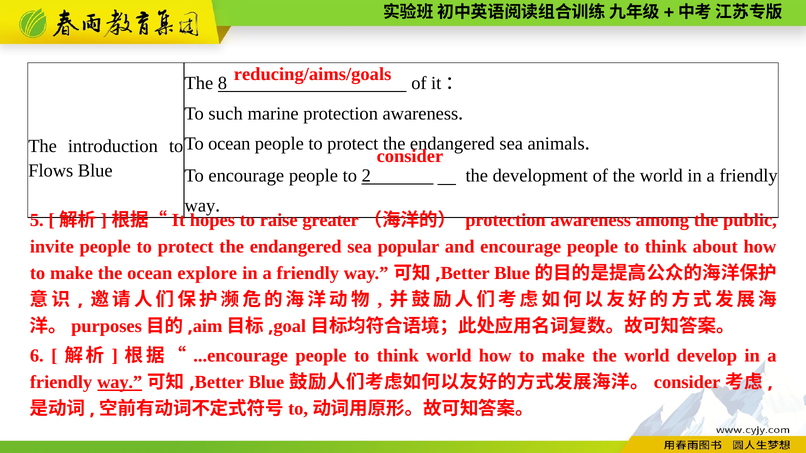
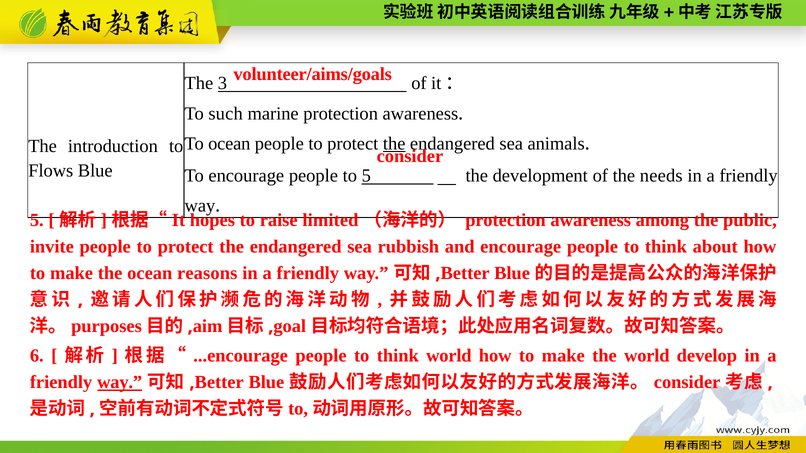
reducing/aims/goals: reducing/aims/goals -> volunteer/aims/goals (313, 74)
8: 8 -> 3 (222, 83)
the underline: none -> present (394, 144)
to 2: 2 -> 5 (366, 176)
of the world: world -> needs (661, 176)
greater: greater -> limited (330, 220)
popular: popular -> rubbish (408, 247)
explore: explore -> reasons (207, 273)
